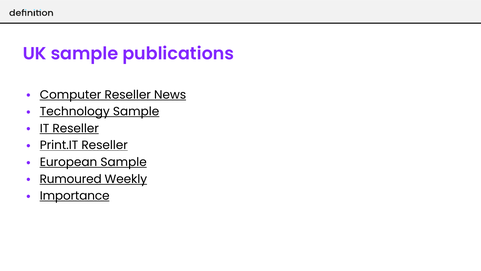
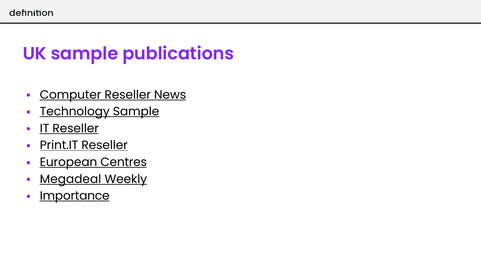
European Sample: Sample -> Centres (124, 162)
Rumoured: Rumoured -> Megadeal (71, 179)
